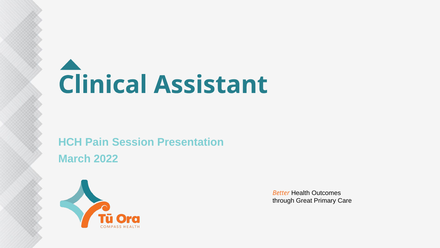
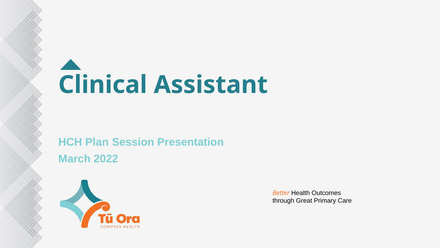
Pain: Pain -> Plan (97, 142)
